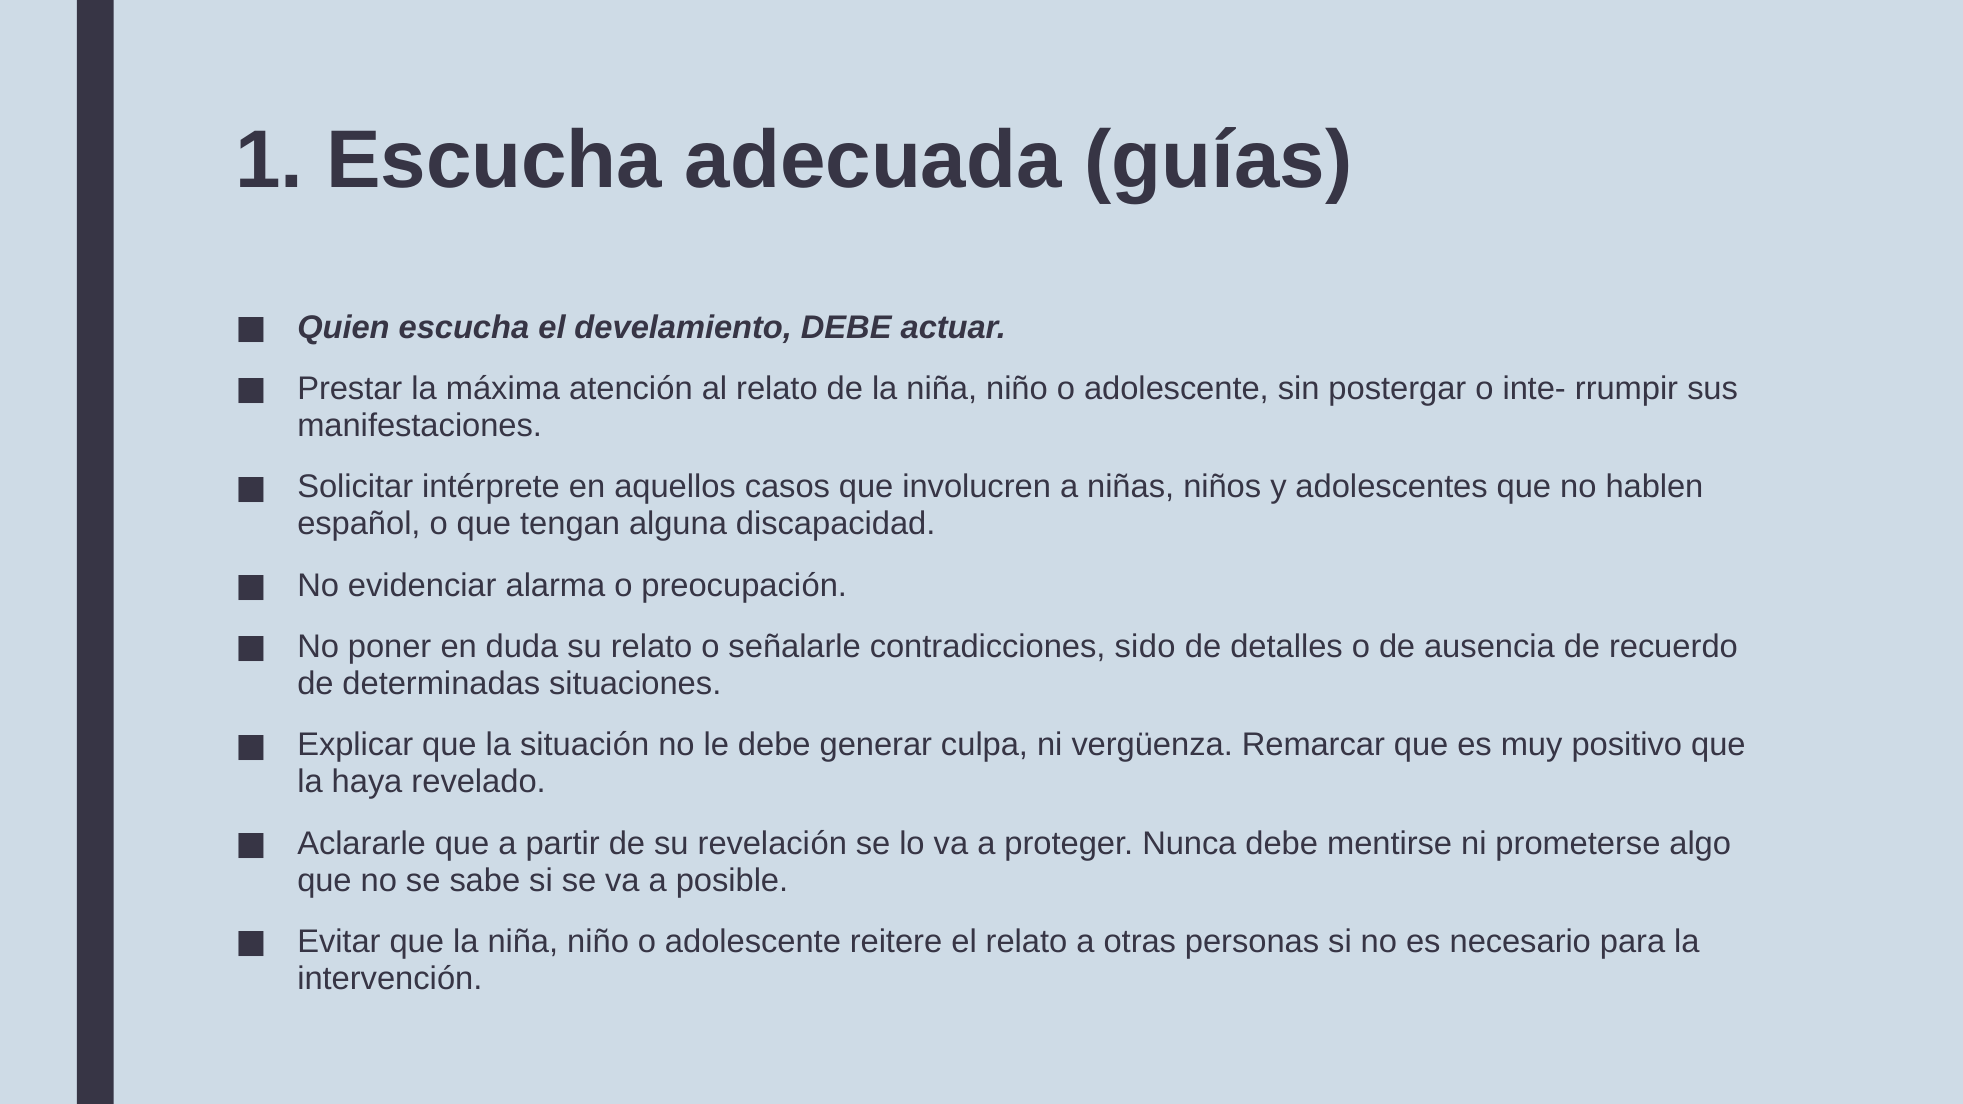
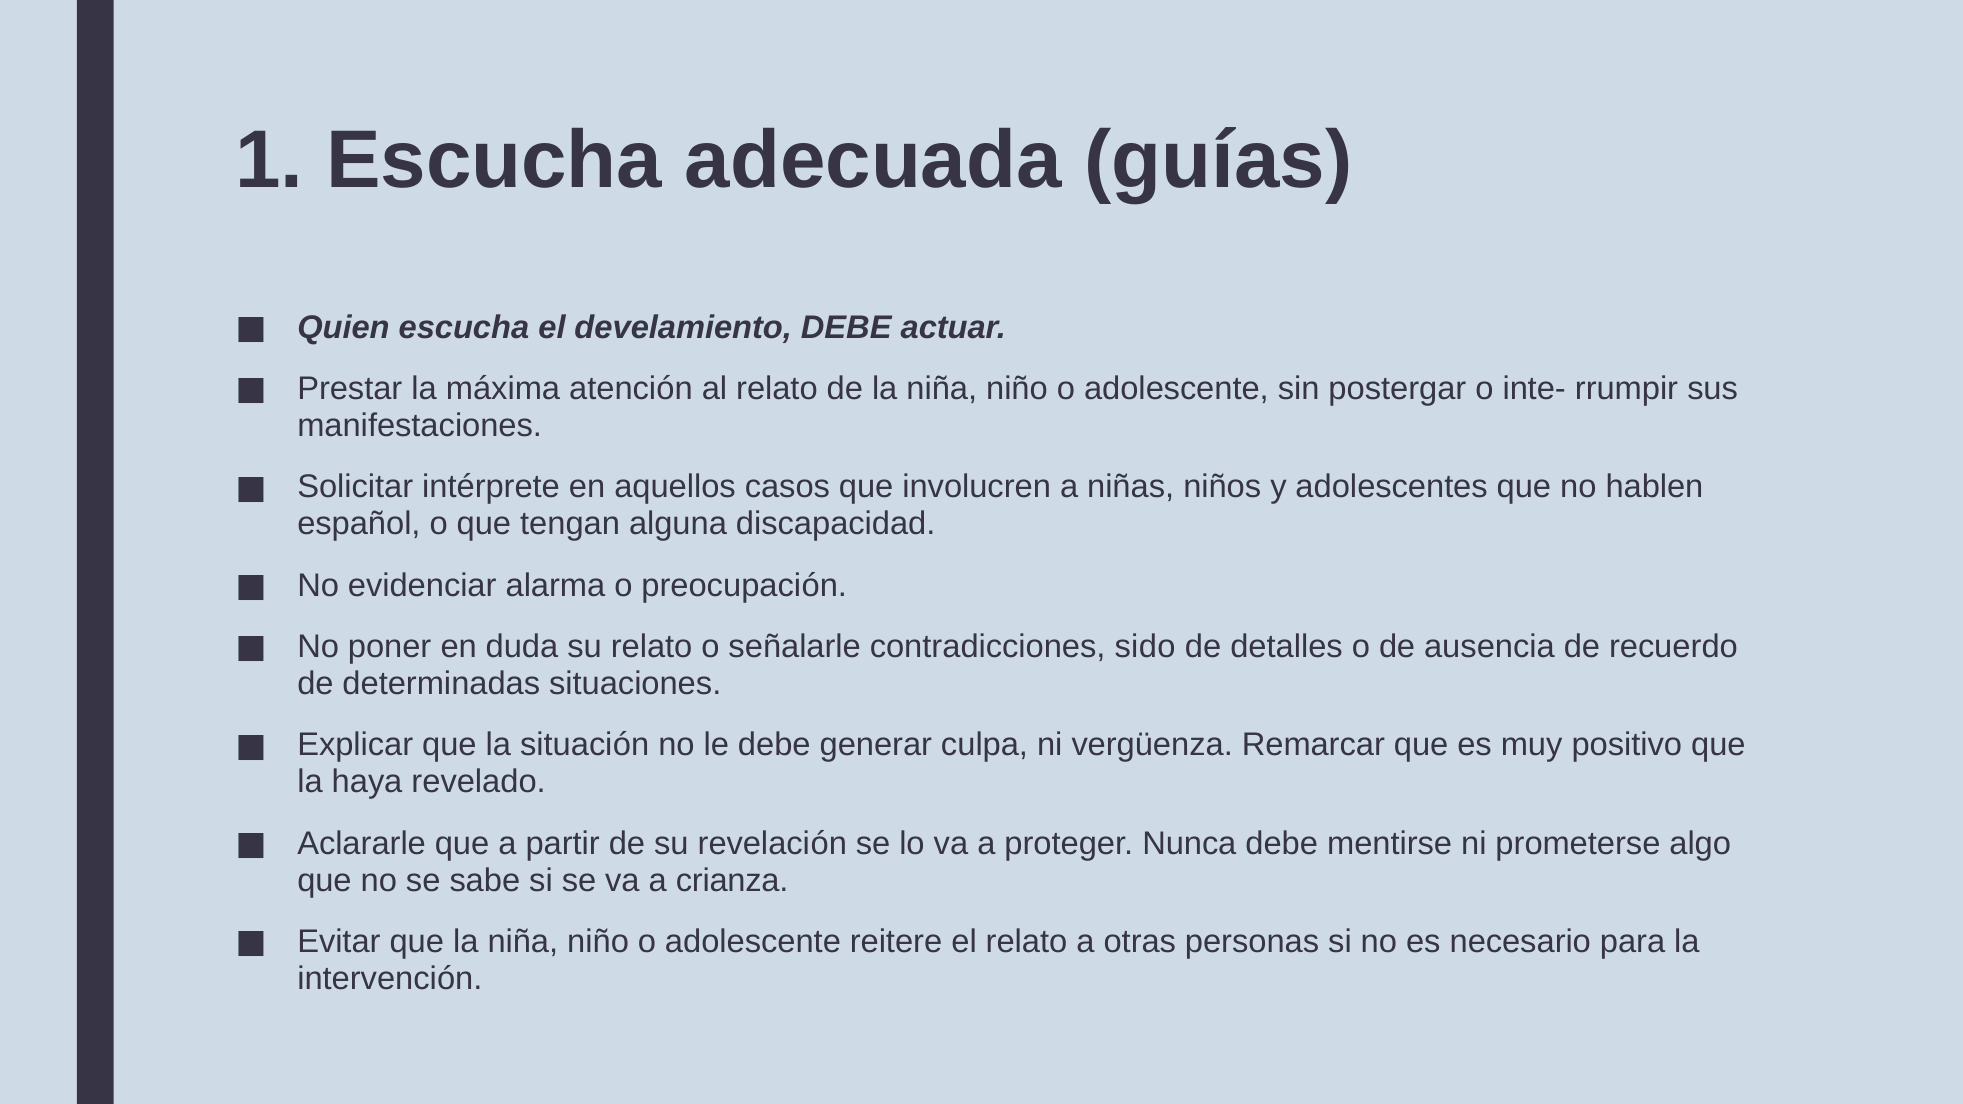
posible: posible -> crianza (732, 880)
